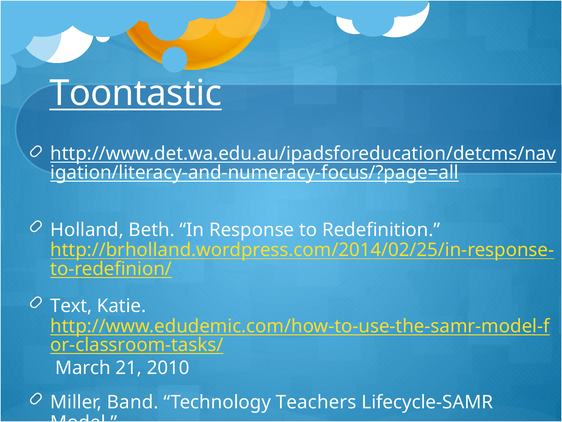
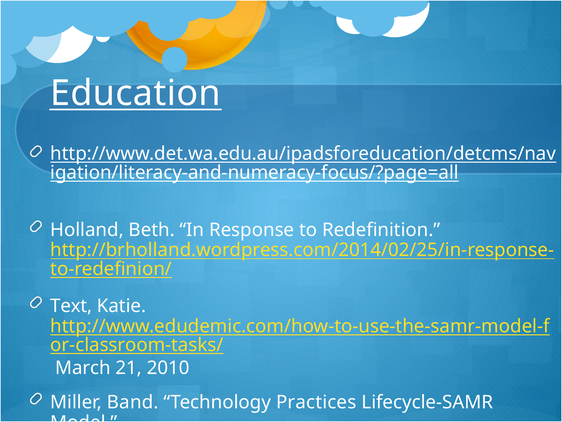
Toontastic: Toontastic -> Education (135, 93)
Teachers: Teachers -> Practices (316, 402)
